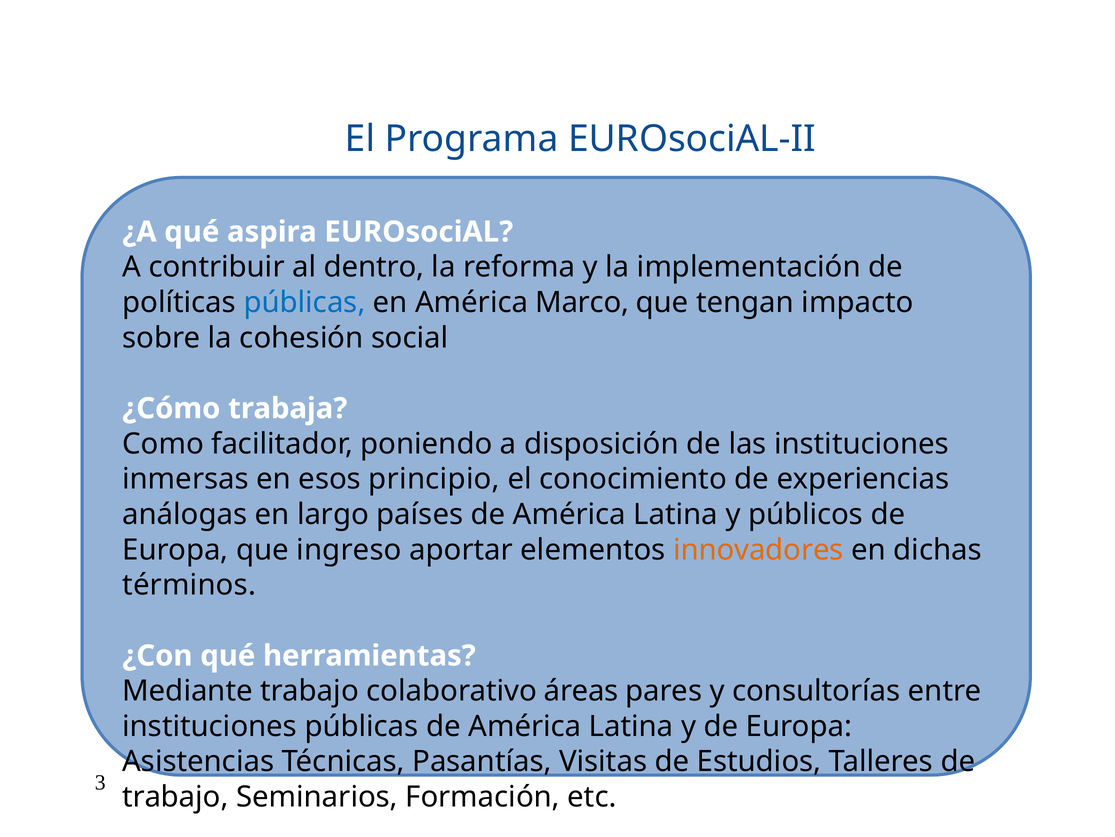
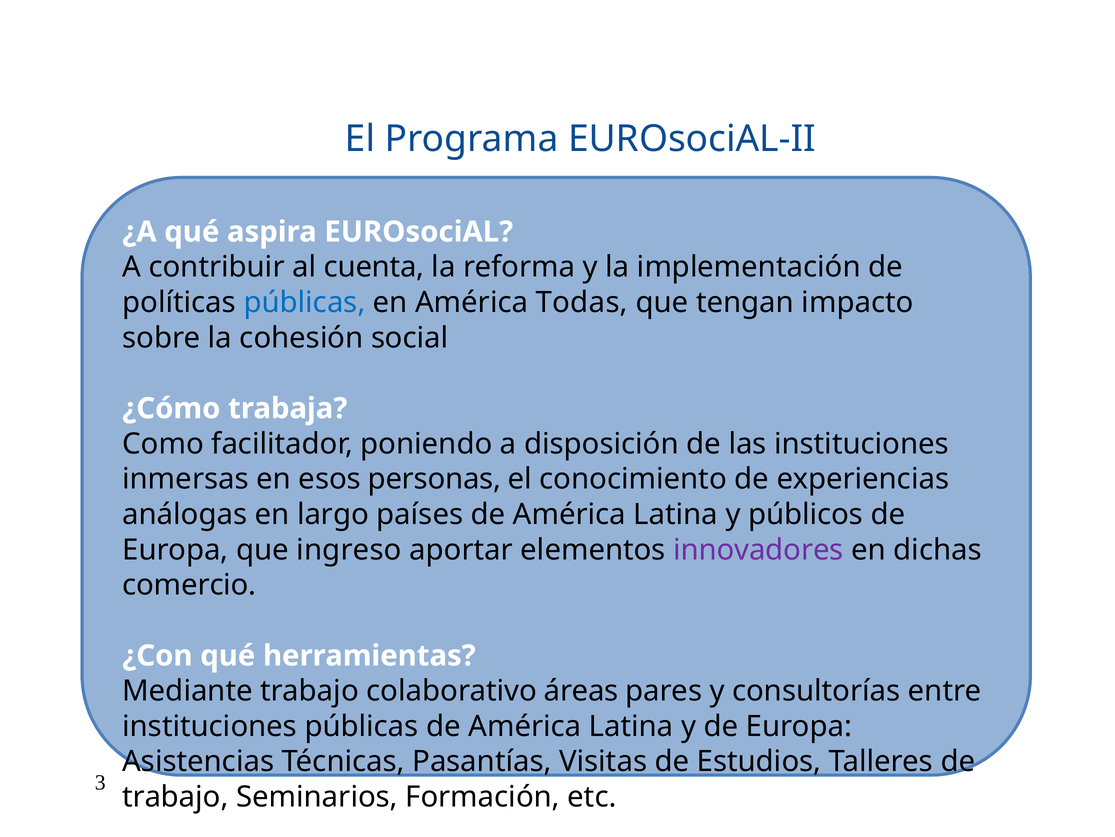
dentro: dentro -> cuenta (374, 267)
Marco: Marco -> Todas (582, 302)
principio: principio -> personas (434, 479)
innovadores colour: orange -> purple (758, 549)
términos: términos -> comercio (189, 585)
